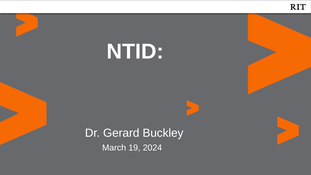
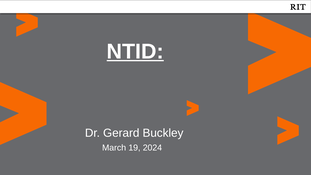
NTID underline: none -> present (135, 51)
